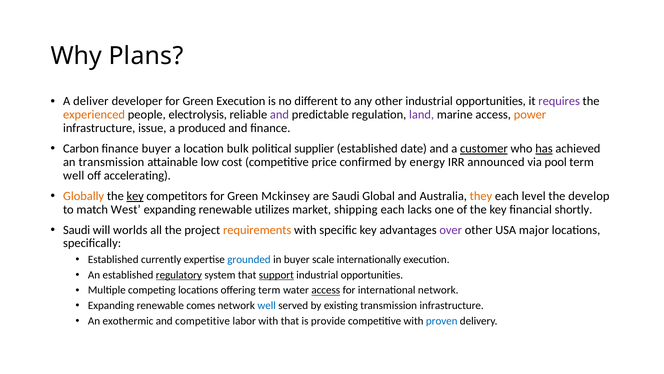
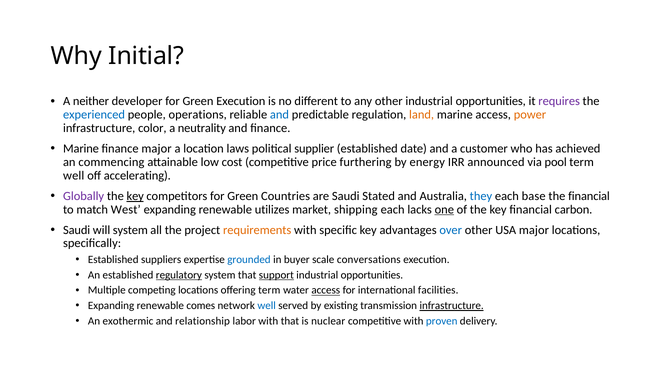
Plans: Plans -> Initial (146, 56)
deliver: deliver -> neither (91, 101)
experienced colour: orange -> blue (94, 115)
electrolysis: electrolysis -> operations (198, 115)
and colour: purple -> blue (279, 115)
land colour: purple -> orange (422, 115)
issue: issue -> color (152, 128)
produced: produced -> neutrality (202, 128)
Carbon: Carbon -> Marine (81, 148)
finance buyer: buyer -> major (157, 148)
bulk: bulk -> laws (238, 148)
customer underline: present -> none (484, 148)
has underline: present -> none (544, 148)
an transmission: transmission -> commencing (111, 162)
confirmed: confirmed -> furthering (366, 162)
Globally colour: orange -> purple (84, 196)
Mckinsey: Mckinsey -> Countries (286, 196)
Global: Global -> Stated (379, 196)
they colour: orange -> blue (481, 196)
level: level -> base (534, 196)
the develop: develop -> financial (589, 196)
one underline: none -> present (444, 209)
shortly: shortly -> carbon (574, 209)
will worlds: worlds -> system (130, 230)
over colour: purple -> blue (451, 230)
currently: currently -> suppliers (161, 259)
internationally: internationally -> conversations (369, 259)
international network: network -> facilities (438, 290)
infrastructure underline: none -> present (452, 305)
and competitive: competitive -> relationship (203, 321)
provide: provide -> nuclear (328, 321)
